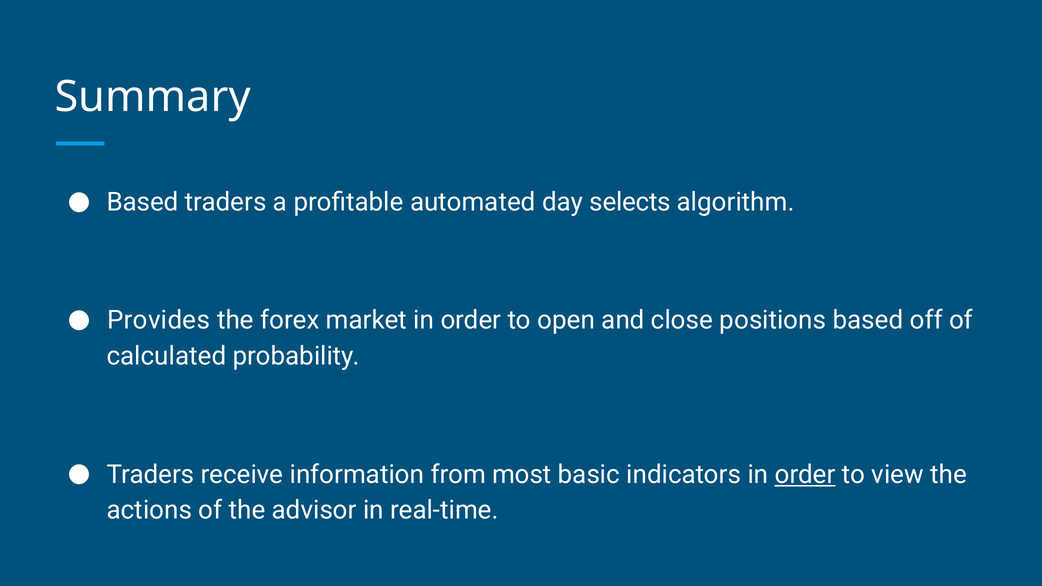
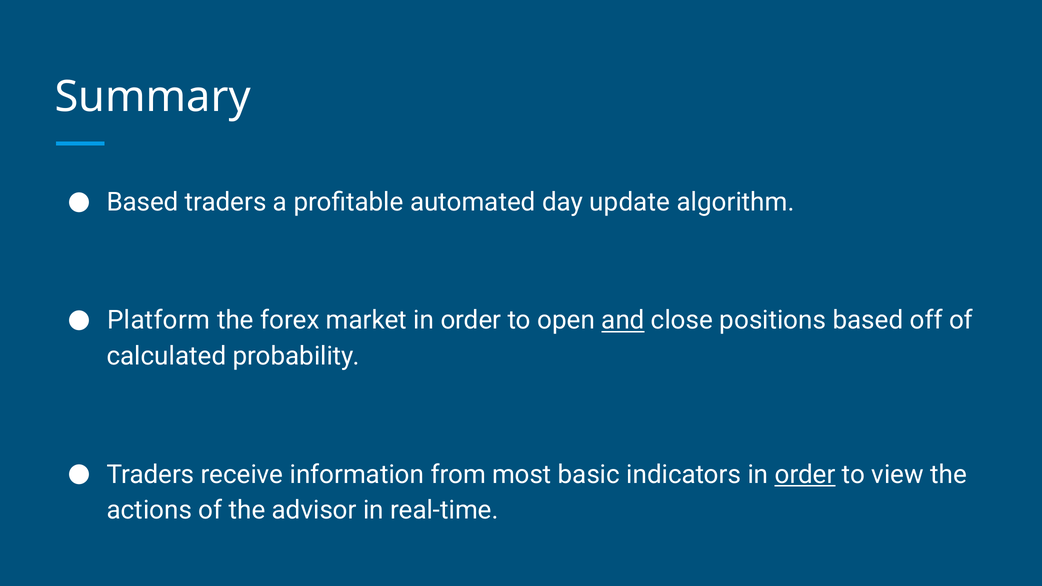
selects: selects -> update (630, 202)
Provides: Provides -> Platform (159, 320)
and underline: none -> present (623, 320)
